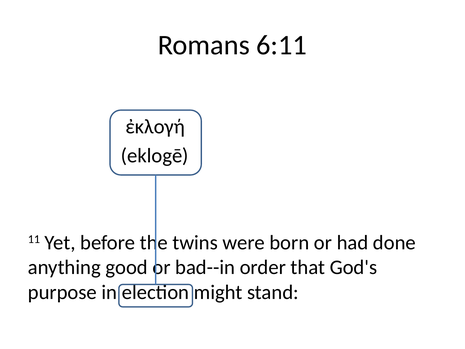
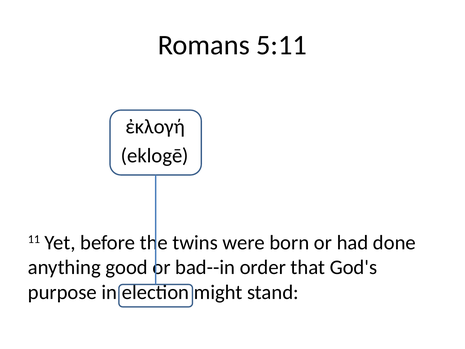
6:11: 6:11 -> 5:11 (282, 45)
